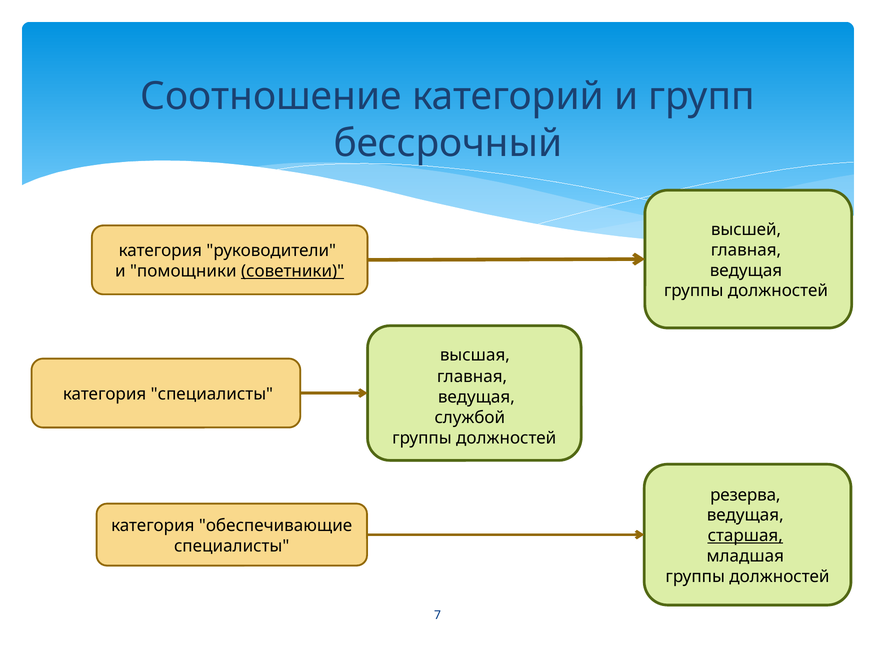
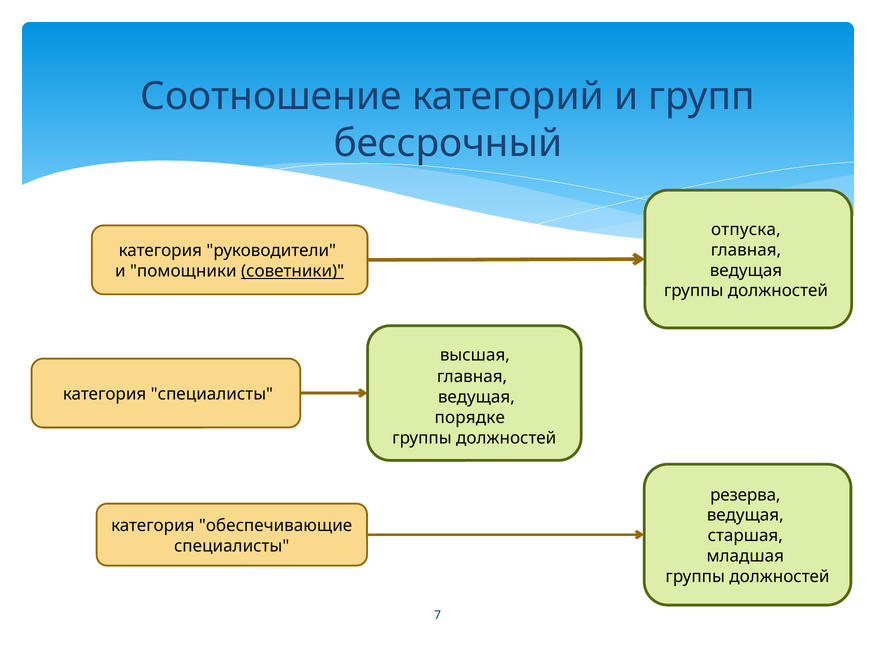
высшей: высшей -> отпуска (746, 230)
службой: службой -> порядке (470, 418)
старшая underline: present -> none (745, 536)
